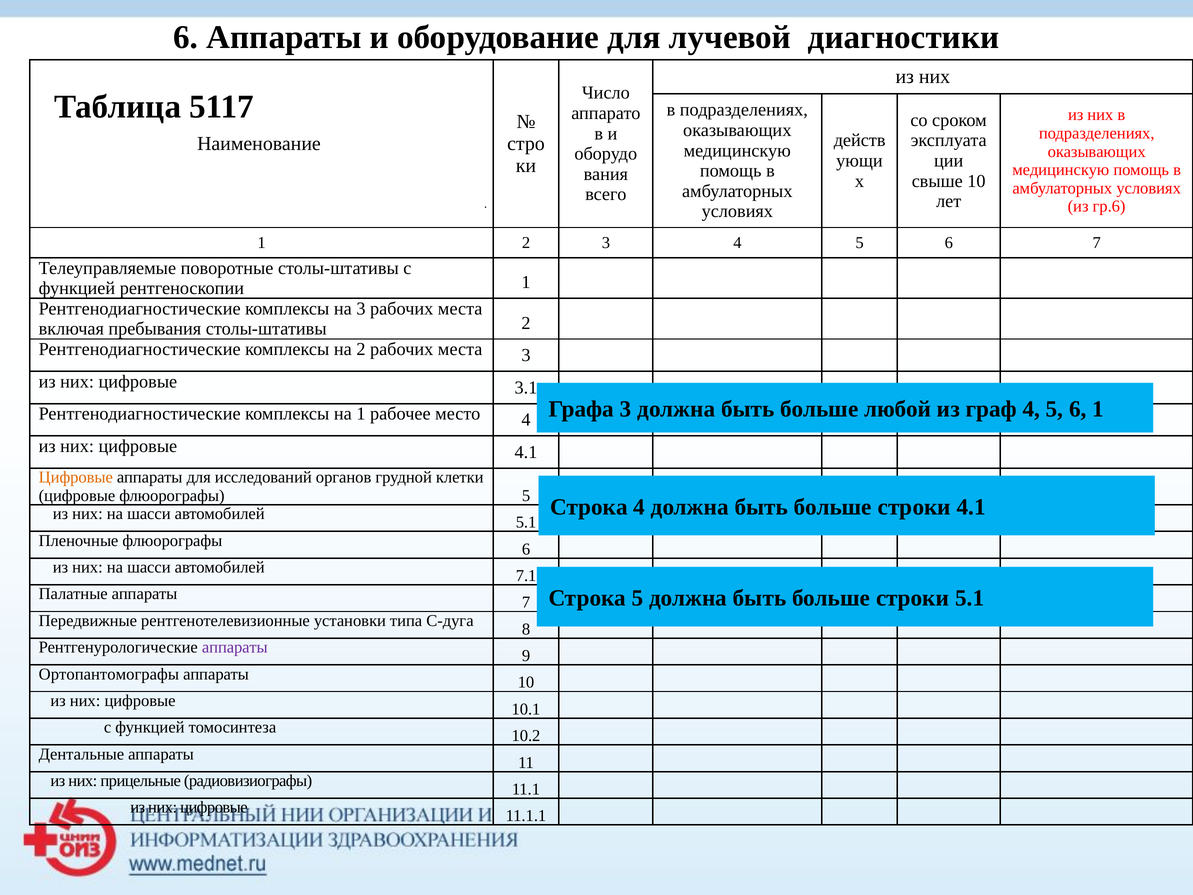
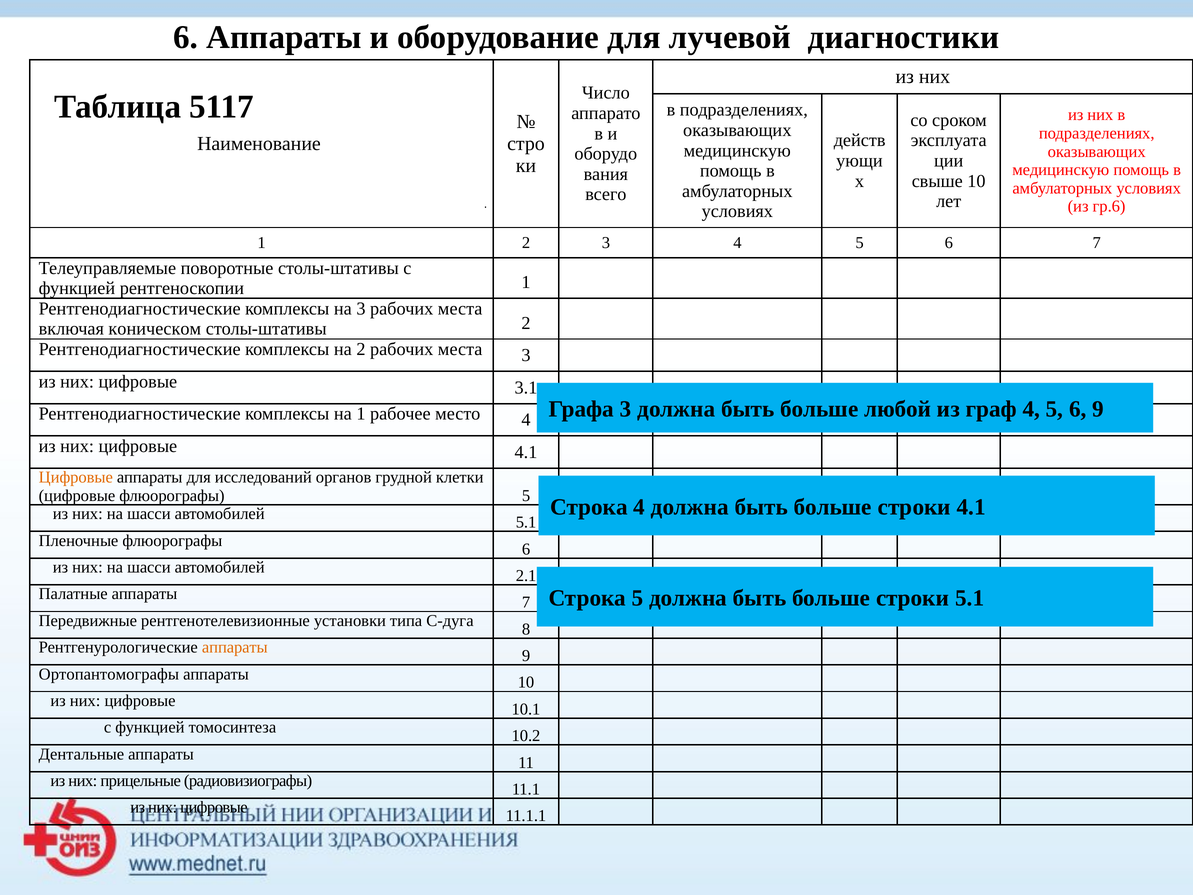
пребывания: пребывания -> коническом (155, 329)
6 1: 1 -> 9 (1098, 409)
7.1: 7.1 -> 2.1 (526, 576)
аппараты colour: purple -> orange (235, 647)
